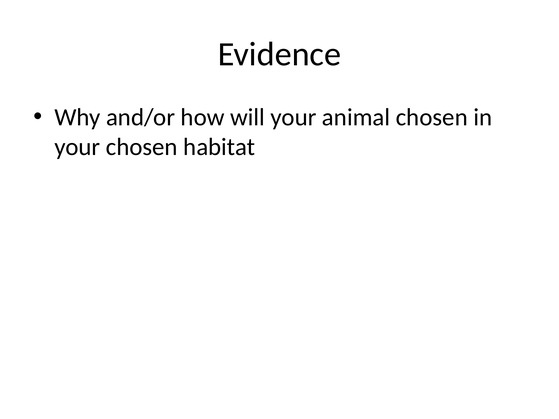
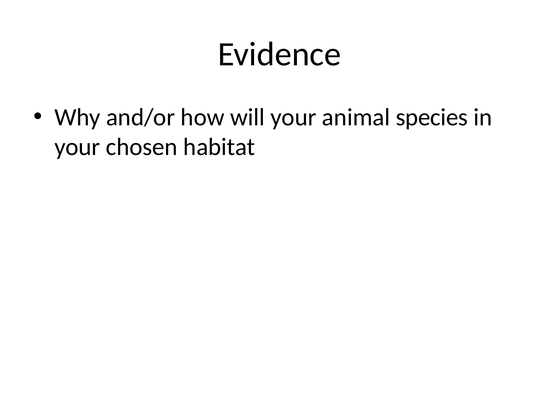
animal chosen: chosen -> species (432, 117)
